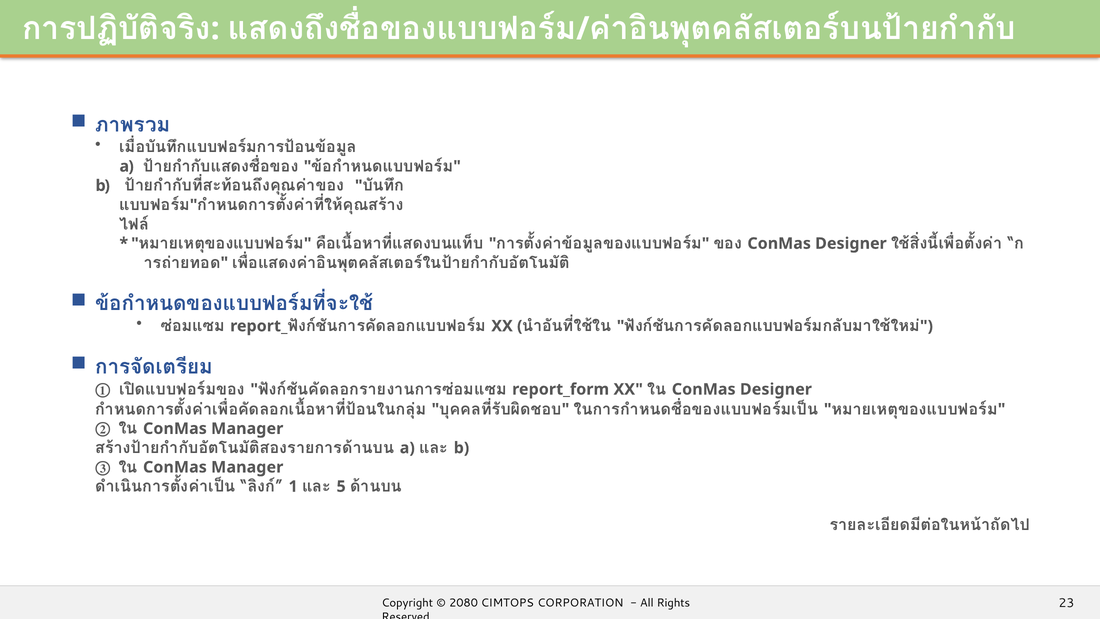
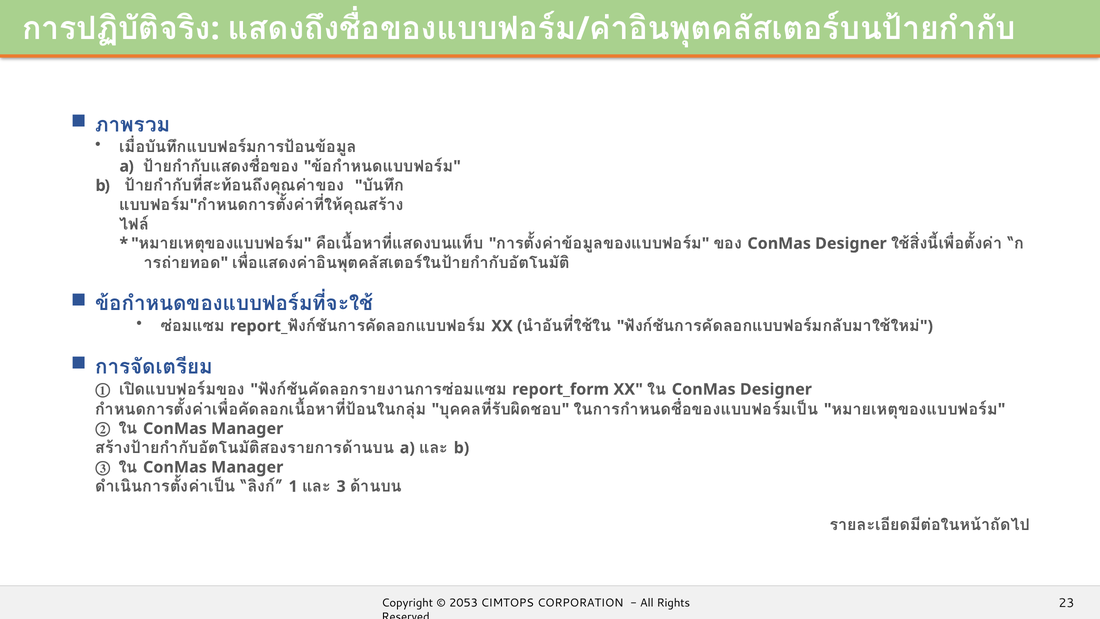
5: 5 -> 3 (341, 486)
2080: 2080 -> 2053 (464, 603)
